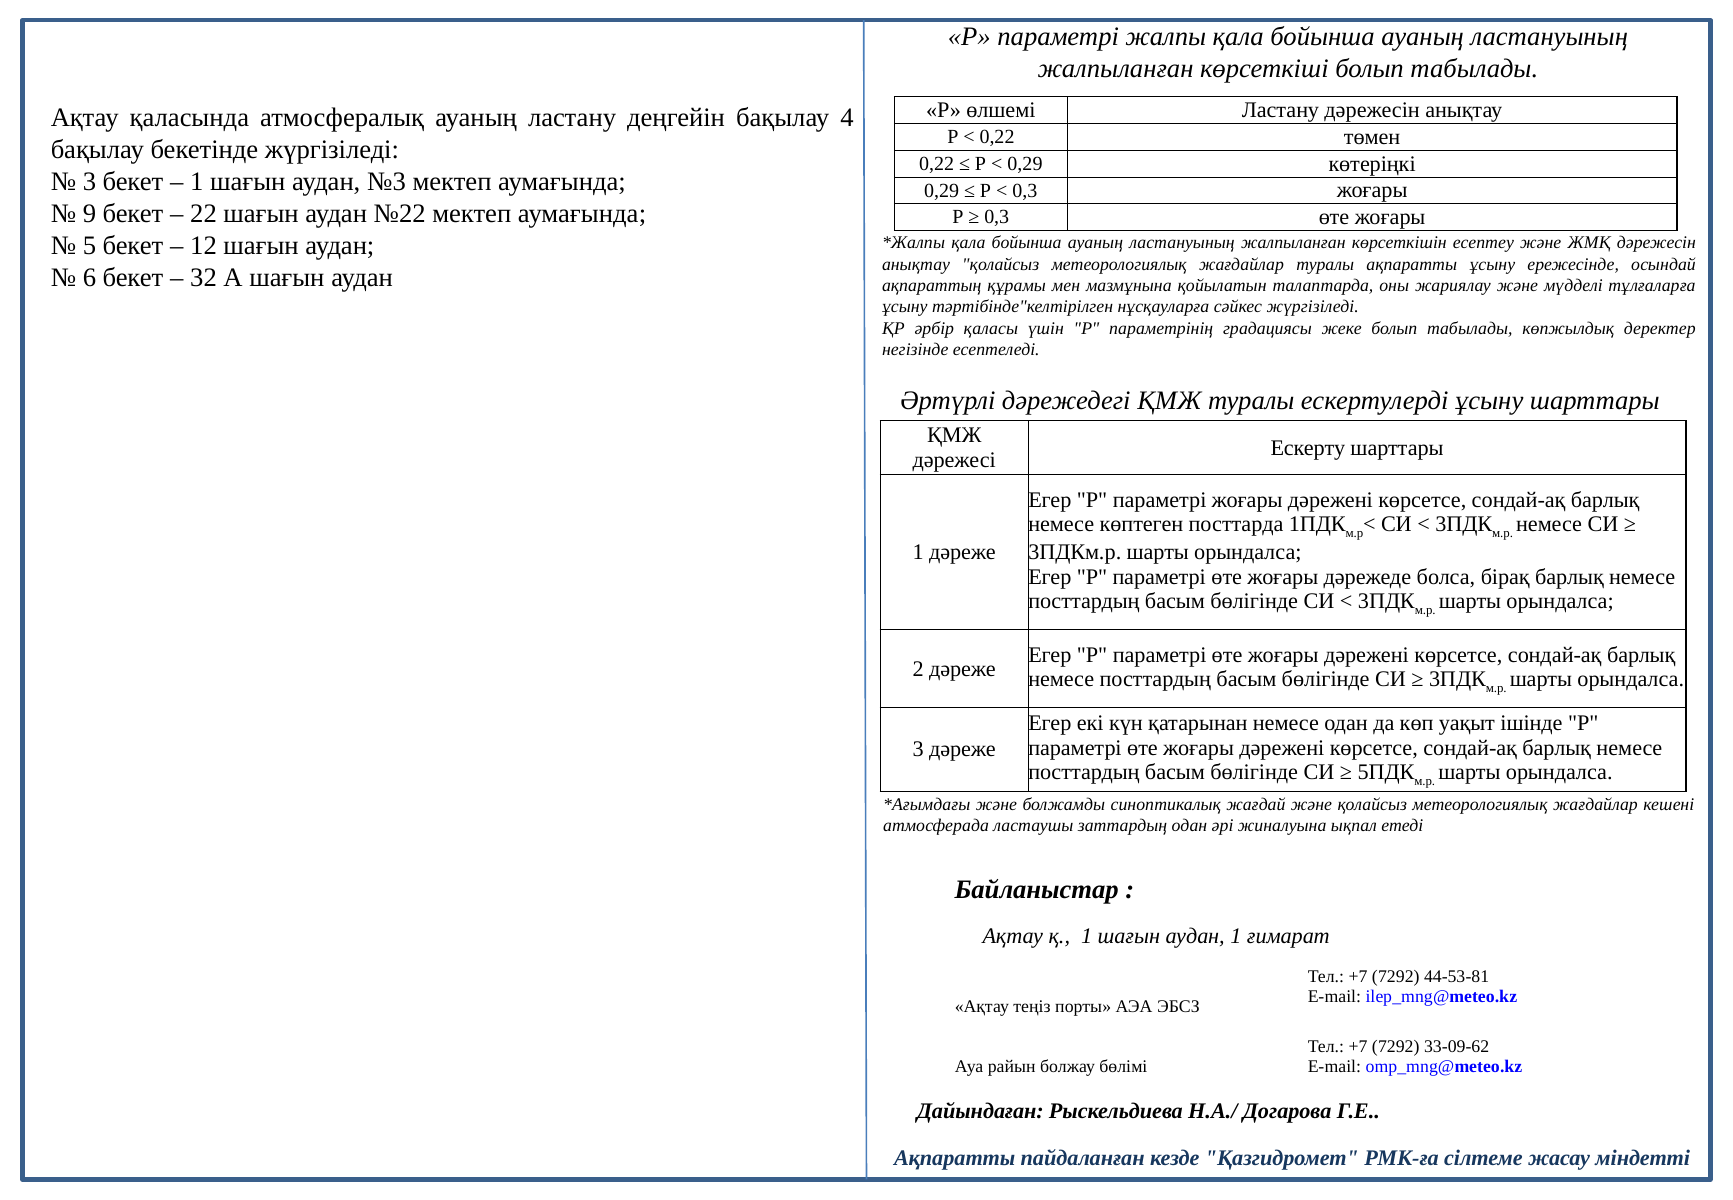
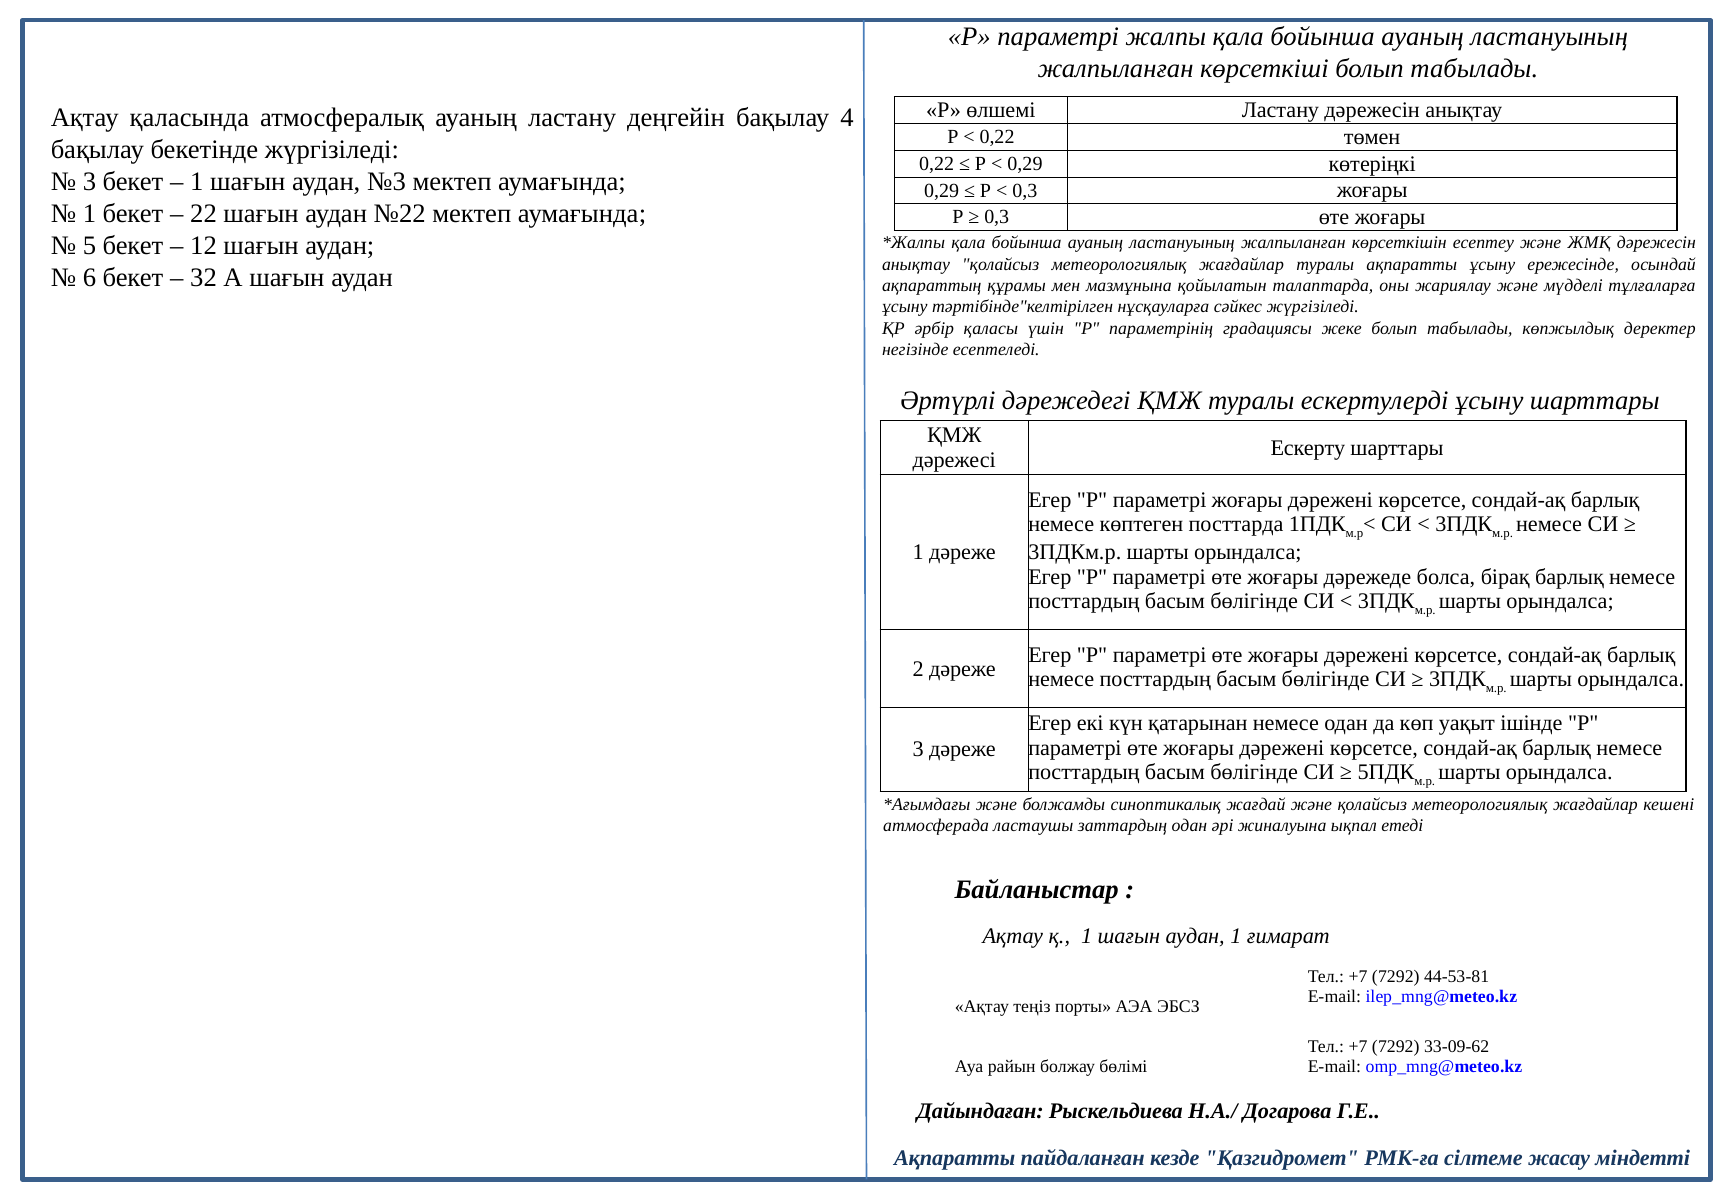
9: 9 -> 1 (89, 213)
